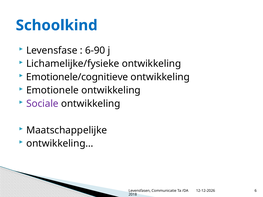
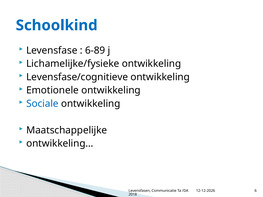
6-90: 6-90 -> 6-89 (95, 51)
Emotionele/cognitieve: Emotionele/cognitieve -> Levensfase/cognitieve (77, 77)
Sociale colour: purple -> blue (42, 104)
